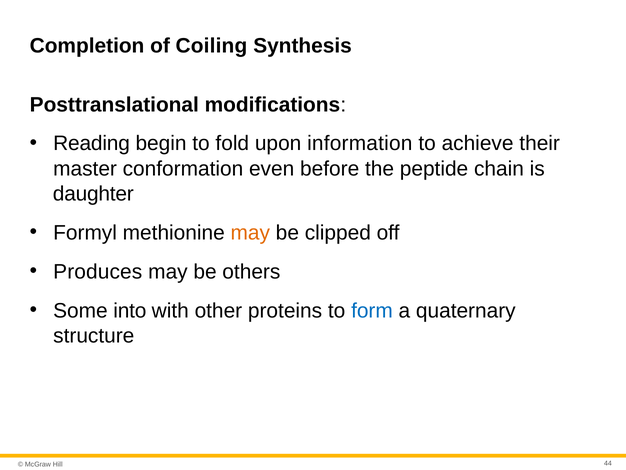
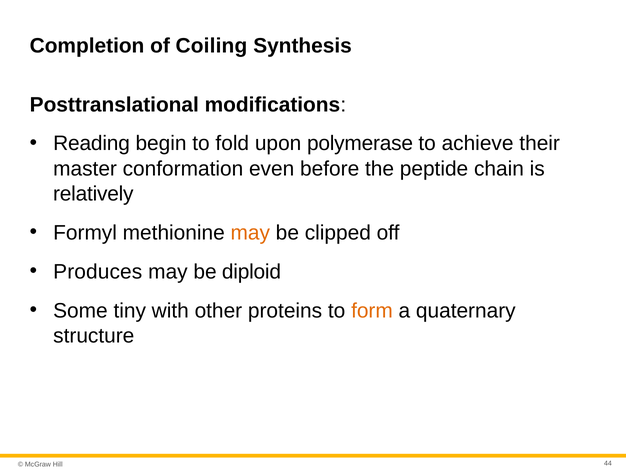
information: information -> polymerase (360, 143)
daughter: daughter -> relatively (93, 194)
others: others -> diploid (251, 271)
into: into -> tiny (130, 310)
form colour: blue -> orange (372, 310)
